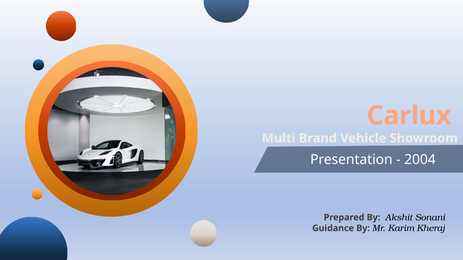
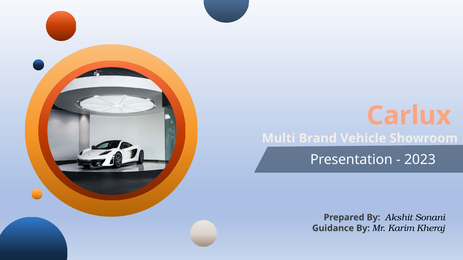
2004: 2004 -> 2023 (420, 160)
